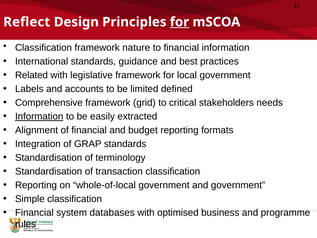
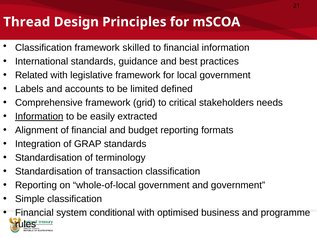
Reflect: Reflect -> Thread (27, 22)
for underline: present -> none (180, 22)
nature: nature -> skilled (136, 48)
databases: databases -> conditional (112, 212)
